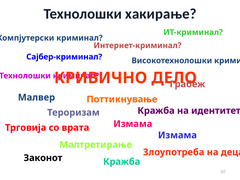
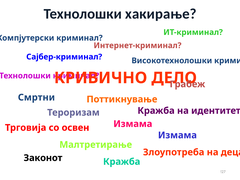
Малвер: Малвер -> Смртни (36, 97)
врата: врата -> освен (75, 128)
